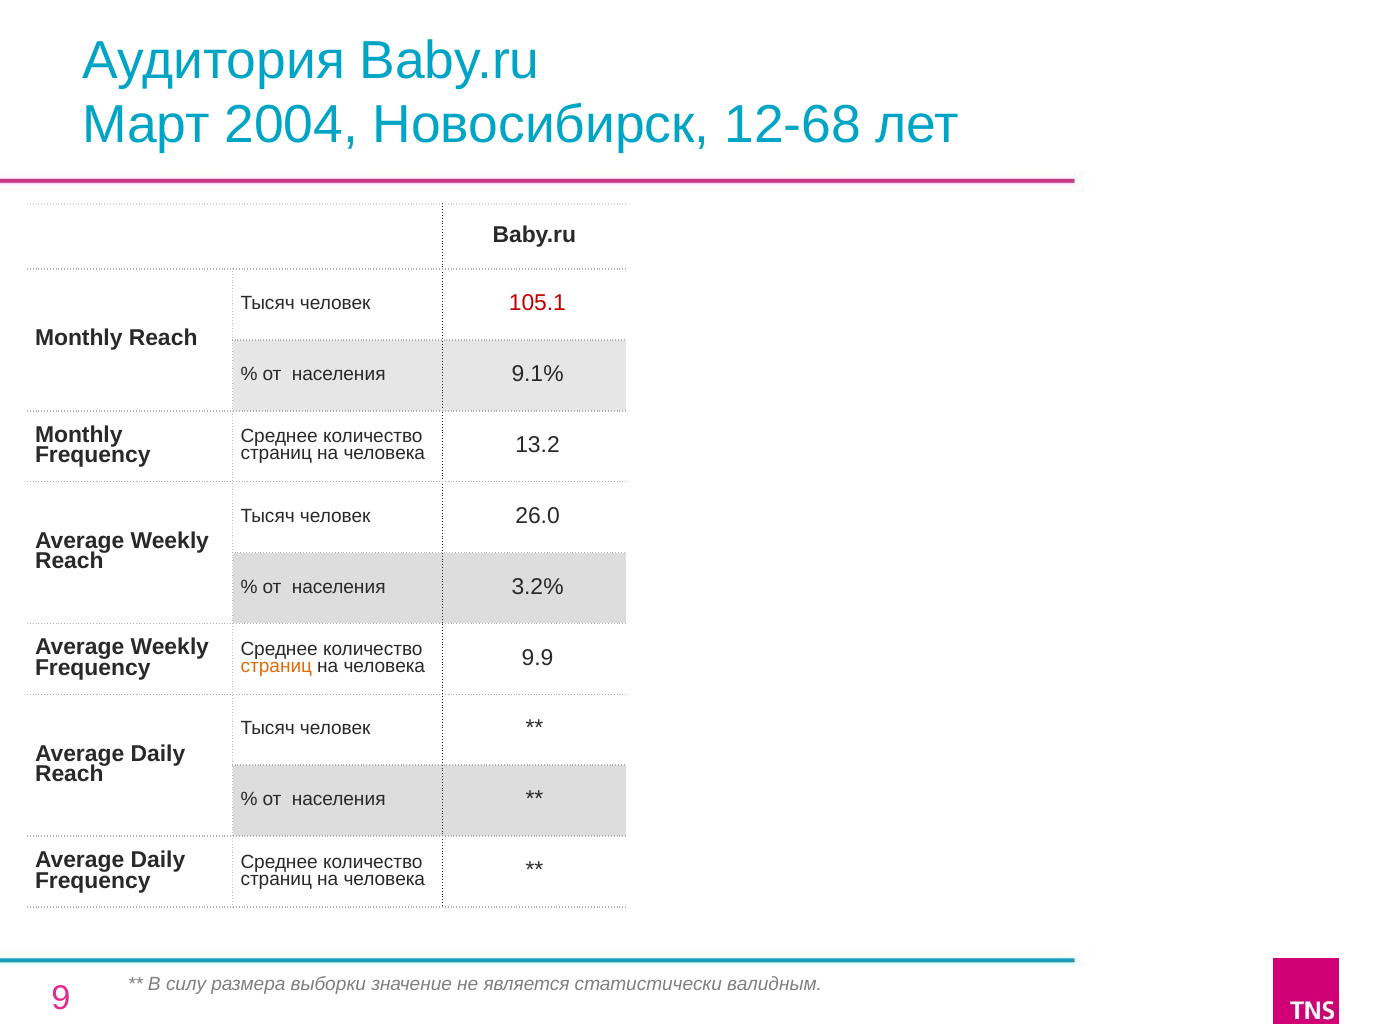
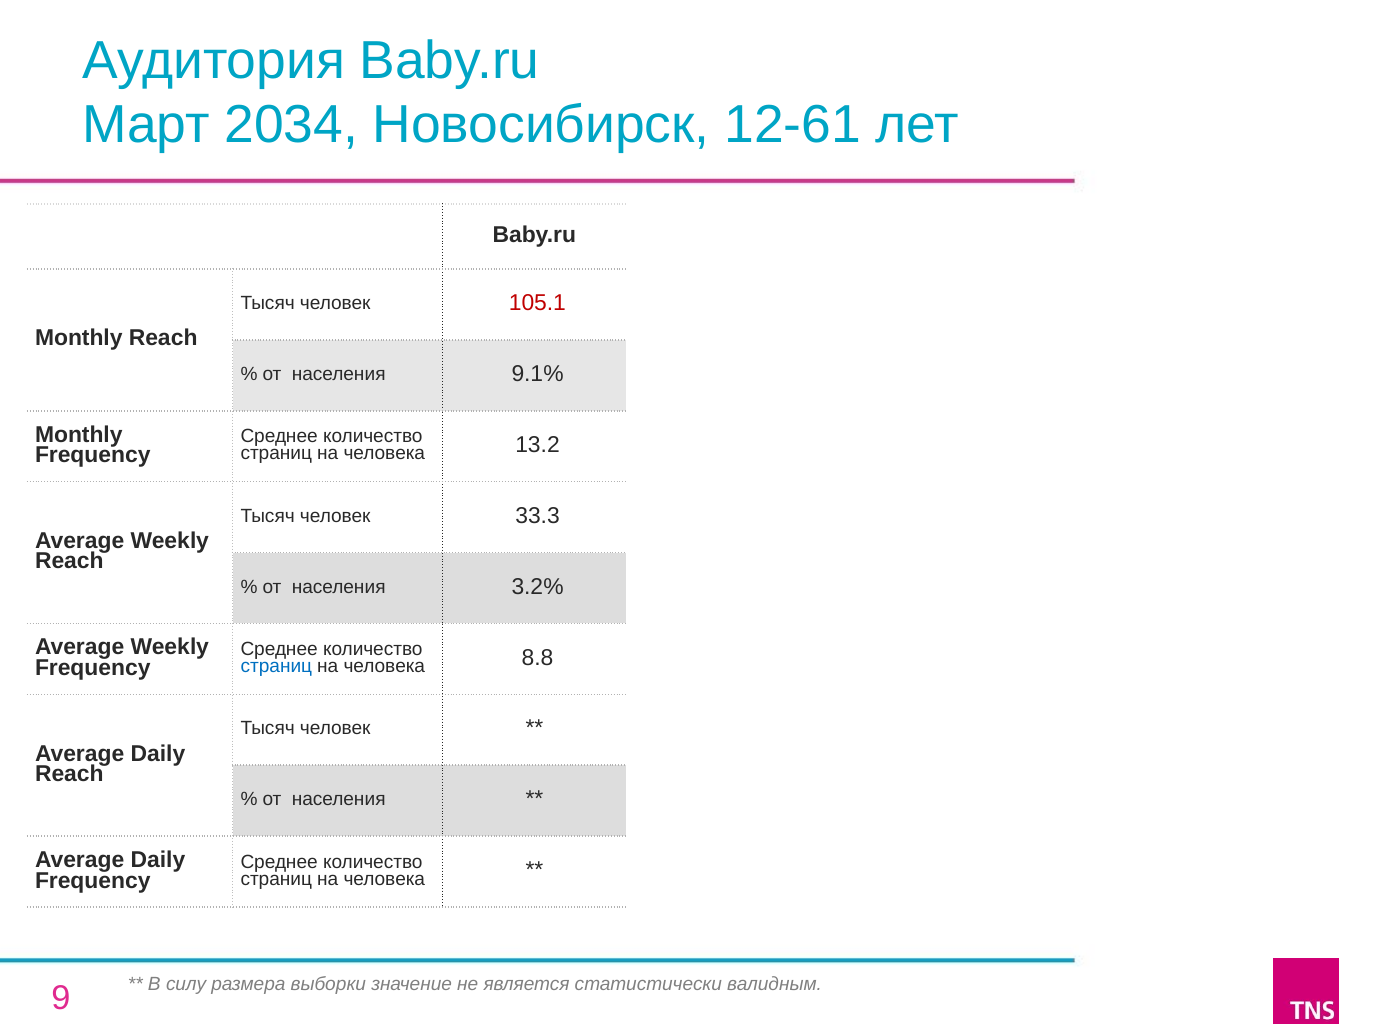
2004: 2004 -> 2034 (291, 125)
12-68: 12-68 -> 12-61 (793, 125)
26.0: 26.0 -> 33.3 (538, 515)
страниц colour: orange -> blue (276, 666)
9.9: 9.9 -> 8.8 (537, 657)
